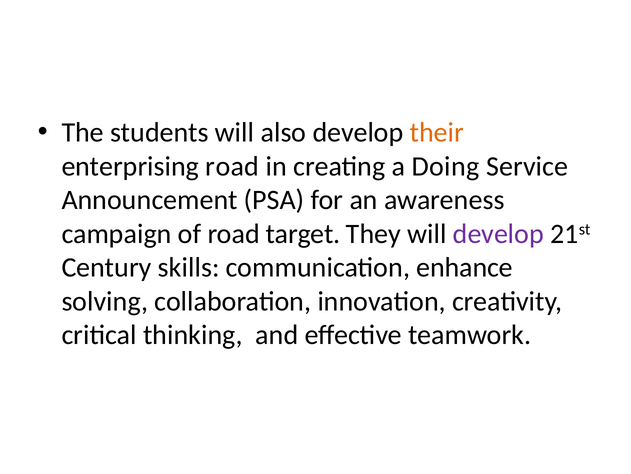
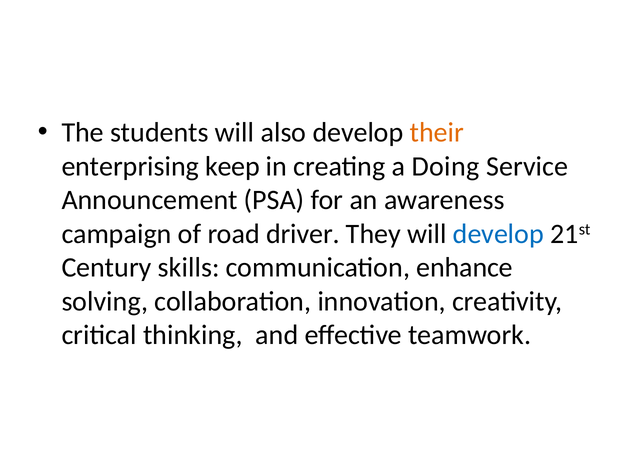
enterprising road: road -> keep (233, 166)
target: target -> driver (303, 233)
develop colour: purple -> blue (498, 233)
